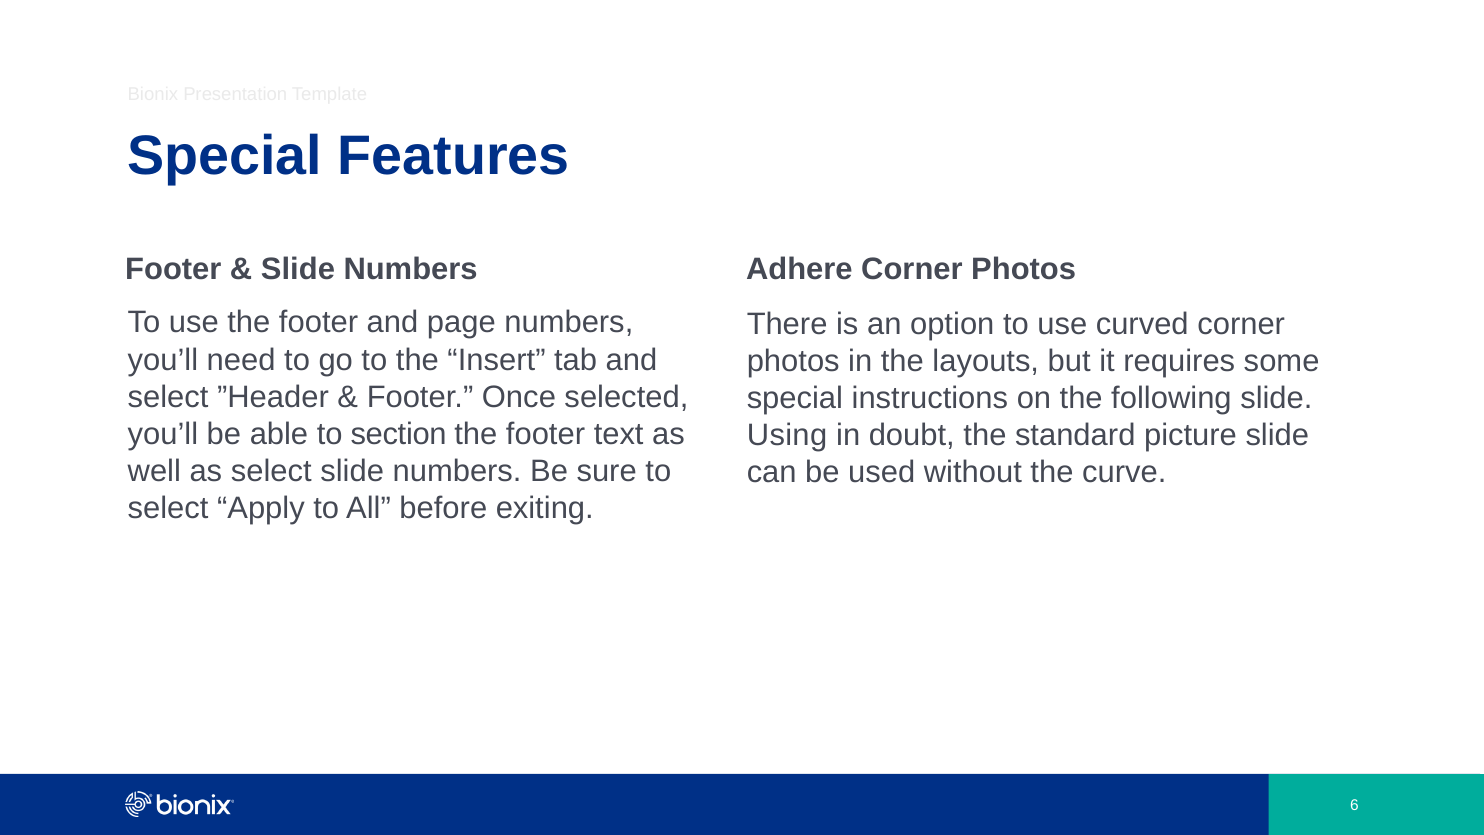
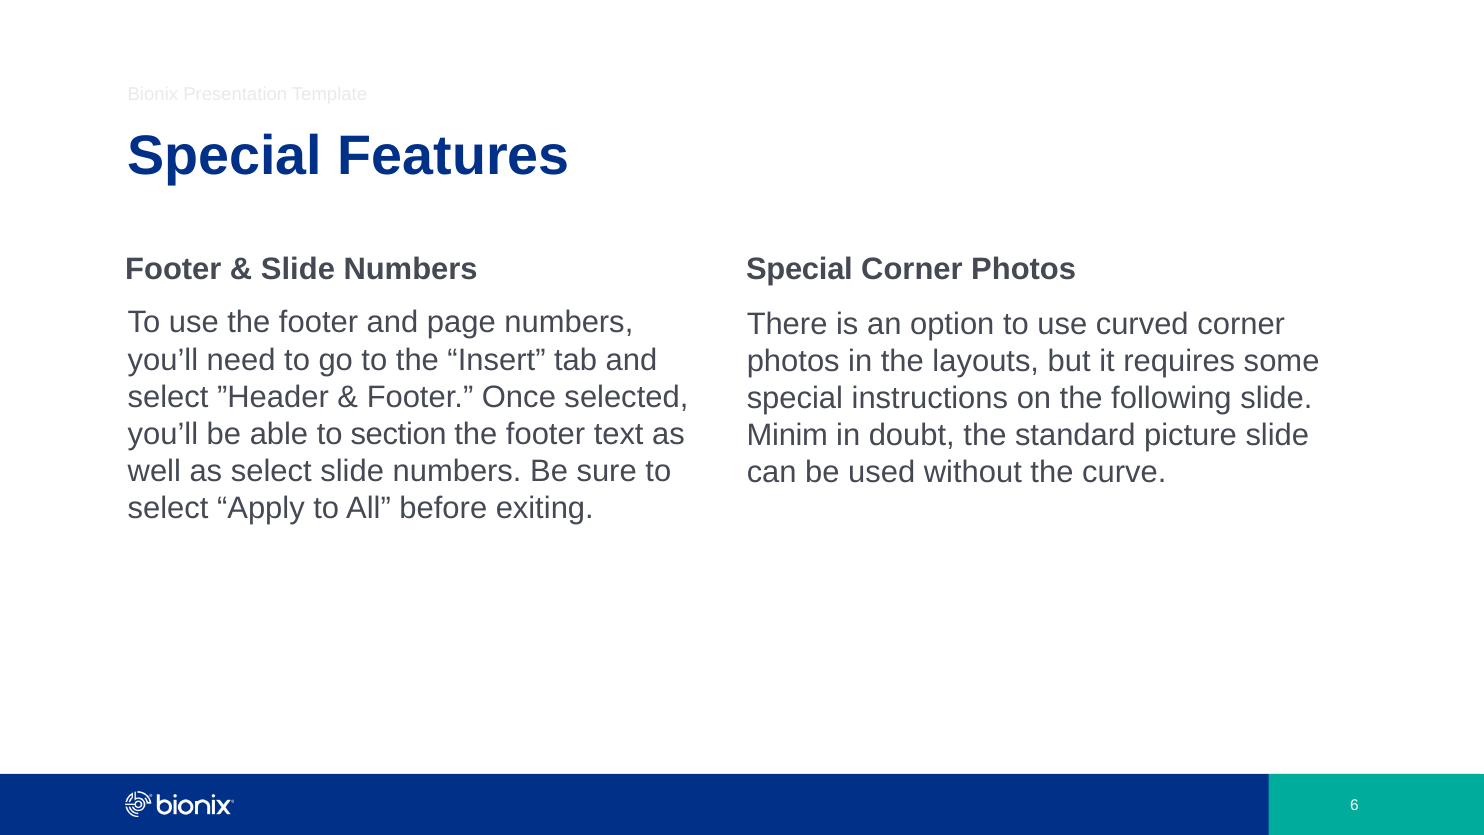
Numbers Adhere: Adhere -> Special (799, 269)
Using: Using -> Minim (787, 435)
